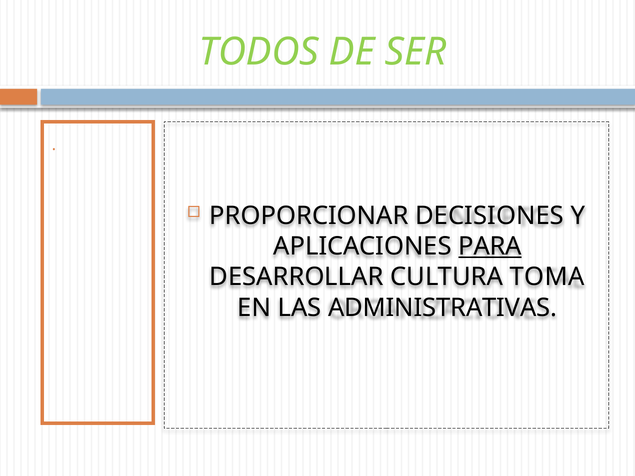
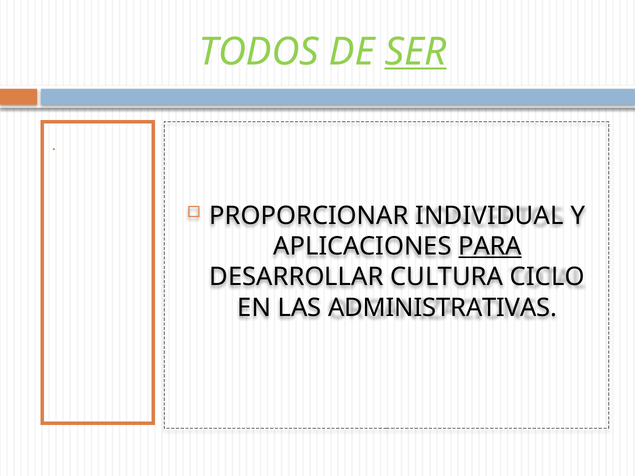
SER underline: none -> present (416, 52)
DECISIONES: DECISIONES -> INDIVIDUAL (490, 216)
TOMA: TOMA -> CICLO (547, 277)
